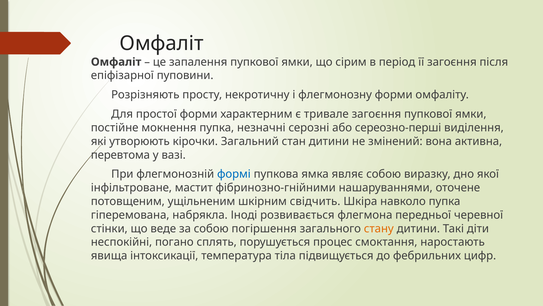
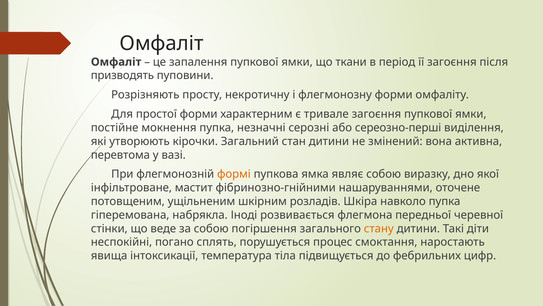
сірим: сірим -> ткани (351, 62)
епіфізарної: епіфізарної -> призводять (122, 75)
формі colour: blue -> orange (234, 174)
свідчить: свідчить -> розладів (315, 201)
